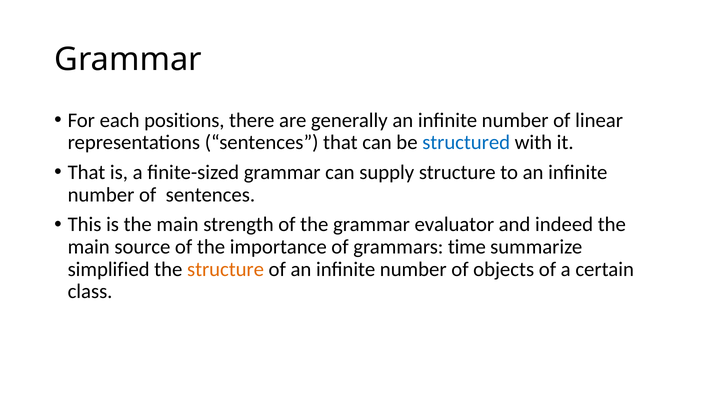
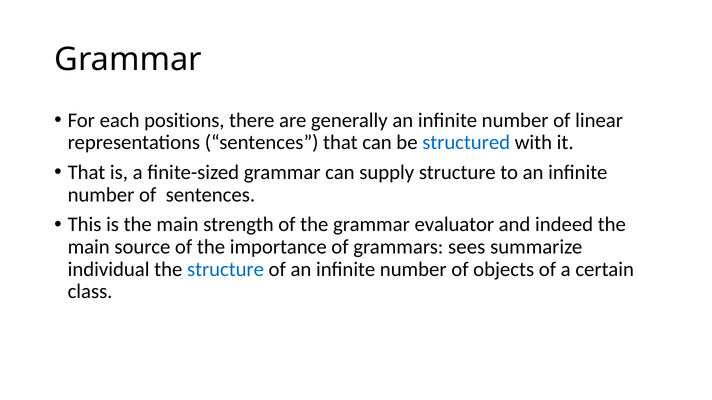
time: time -> sees (467, 247)
simplified: simplified -> individual (109, 270)
structure colour: orange -> blue (226, 270)
